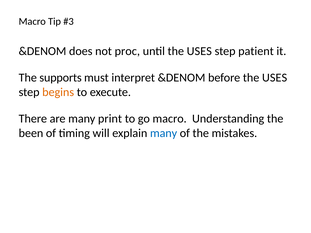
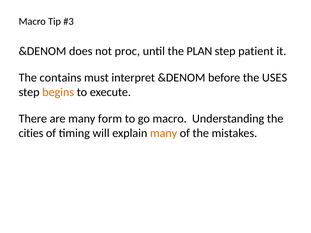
until the USES: USES -> PLAN (199, 51)
supports: supports -> contains (60, 78)
print: print -> form (110, 119)
been: been -> cities (31, 133)
many colour: blue -> orange (164, 133)
